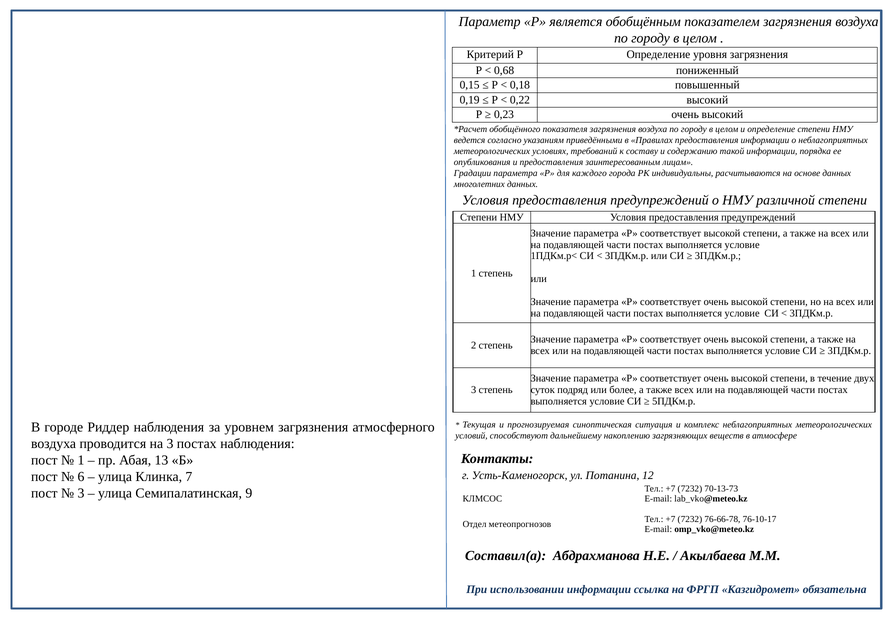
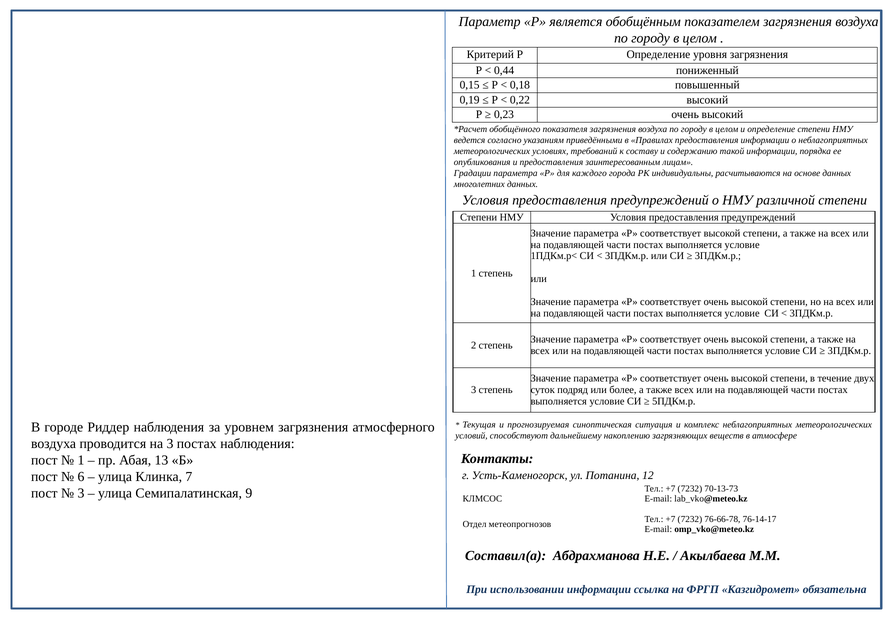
0,68: 0,68 -> 0,44 (504, 70)
76-10-17: 76-10-17 -> 76-14-17 (760, 518)
